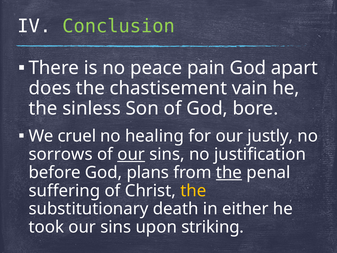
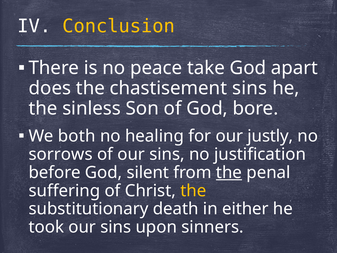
Conclusion colour: light green -> yellow (119, 26)
pain: pain -> take (206, 68)
chastisement vain: vain -> sins (250, 88)
cruel: cruel -> both (77, 136)
our underline: present -> none (131, 154)
plans: plans -> silent (148, 172)
striking: striking -> sinners (213, 227)
